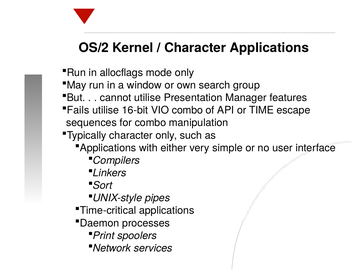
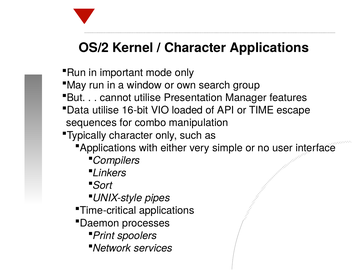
allocflags: allocflags -> important (121, 73)
Fails: Fails -> Data (78, 110)
VIO combo: combo -> loaded (187, 110)
